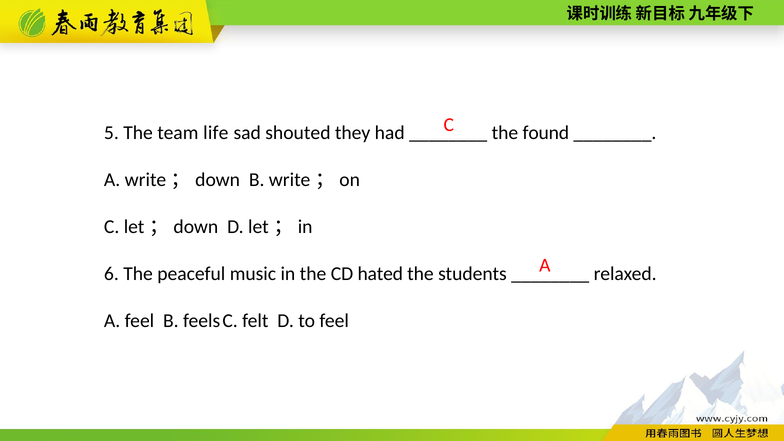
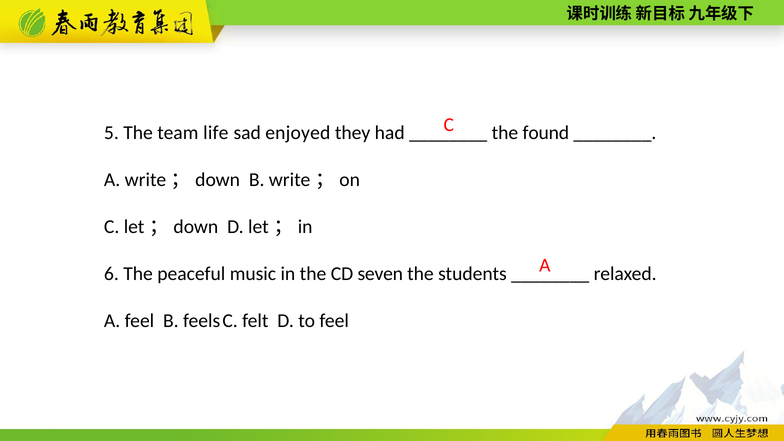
shouted: shouted -> enjoyed (298, 133)
hated: hated -> seven (380, 274)
